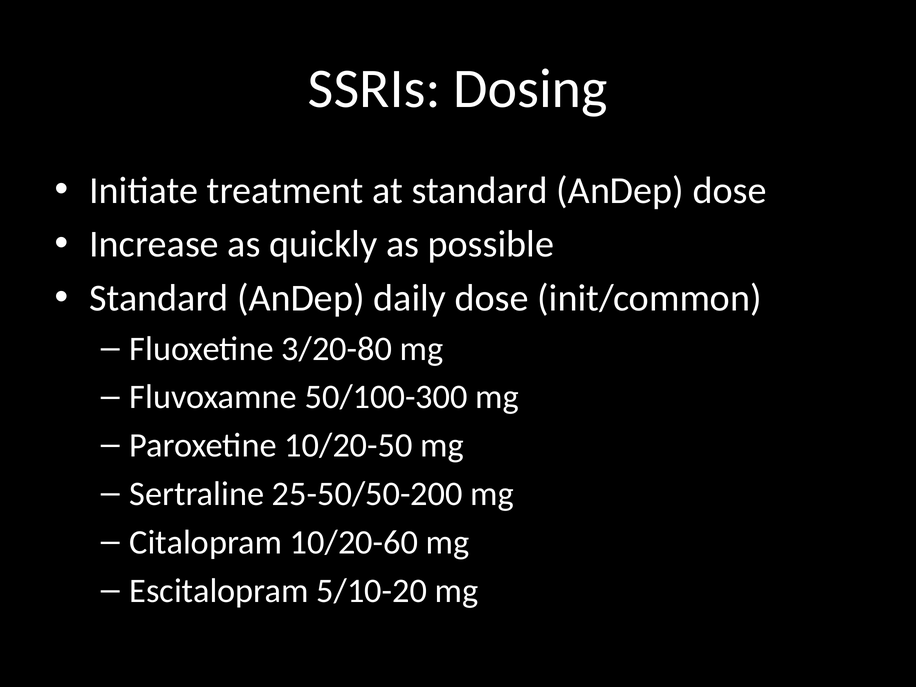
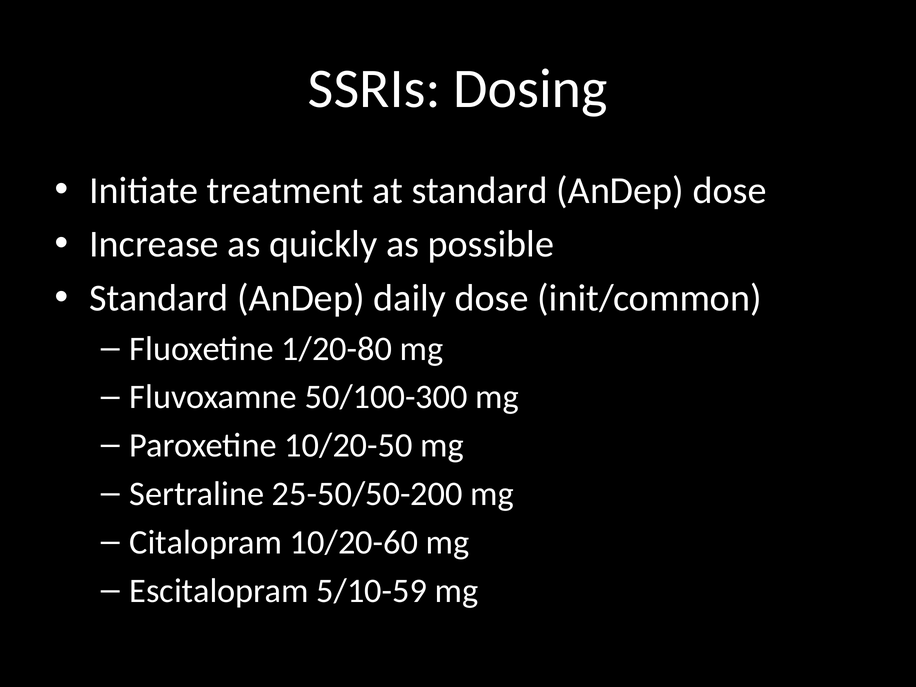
3/20-80: 3/20-80 -> 1/20-80 (337, 349)
5/10-20: 5/10-20 -> 5/10-59 (372, 591)
